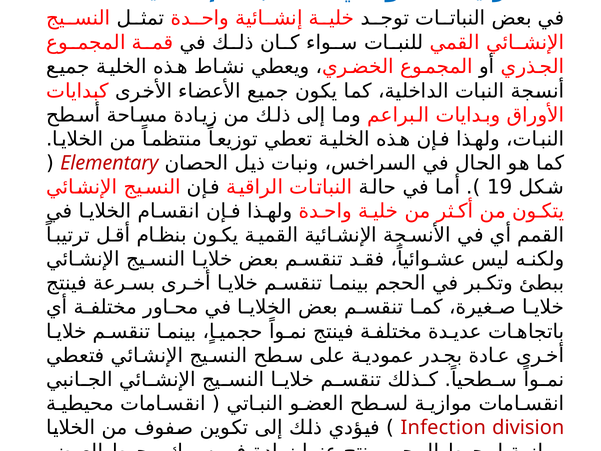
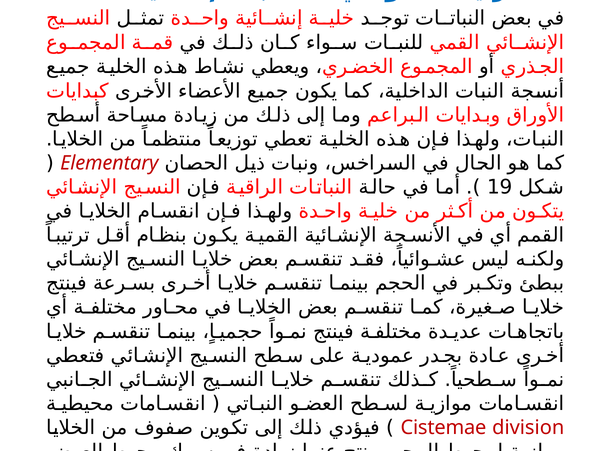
Infection: Infection -> Cistemae (443, 427)
